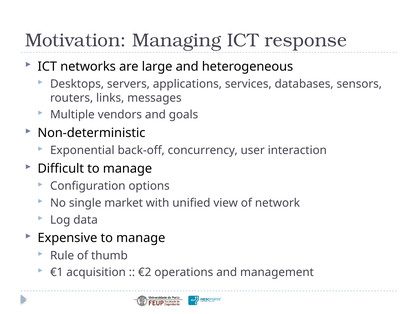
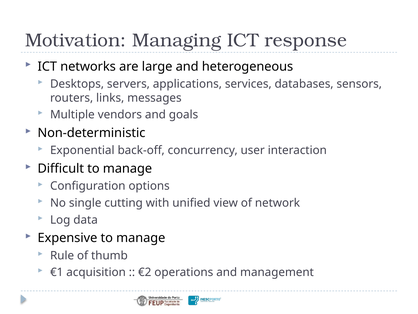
market: market -> cutting (124, 203)
